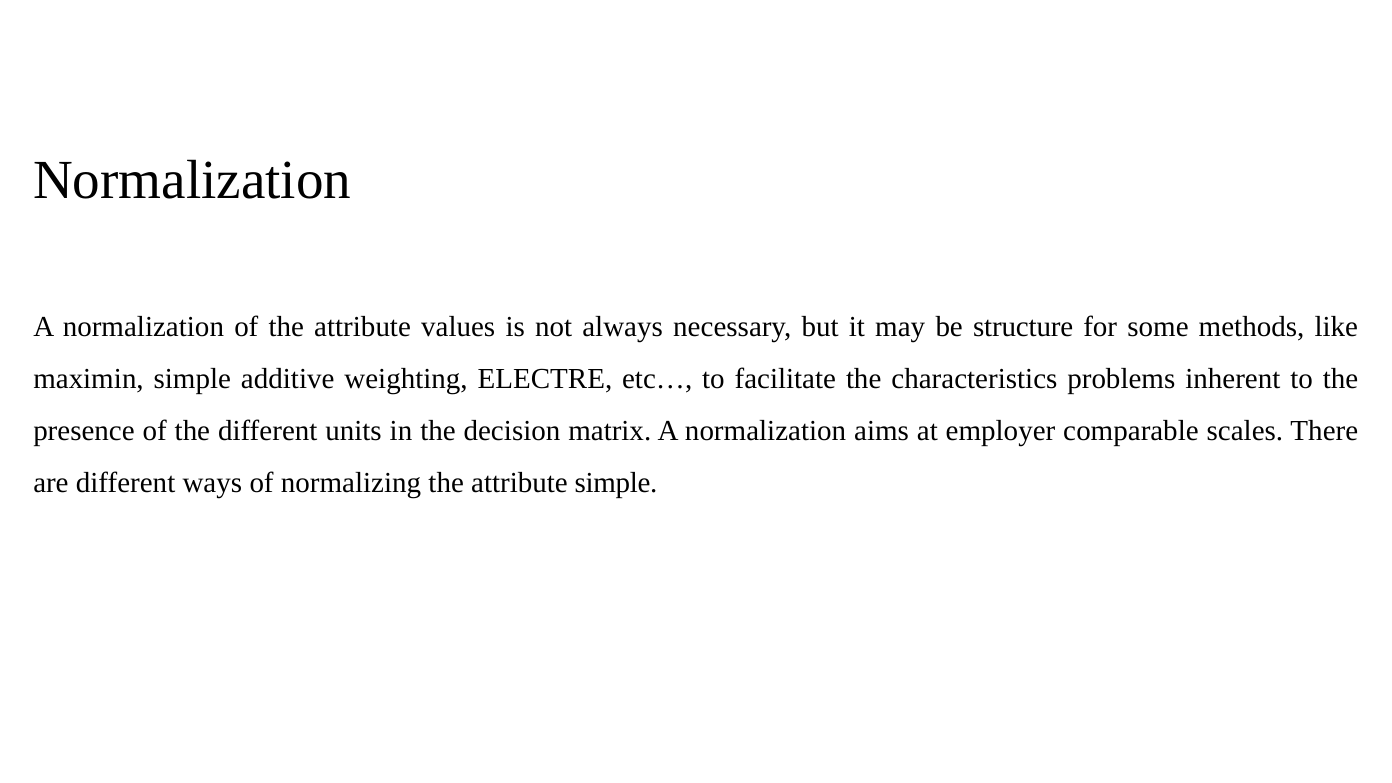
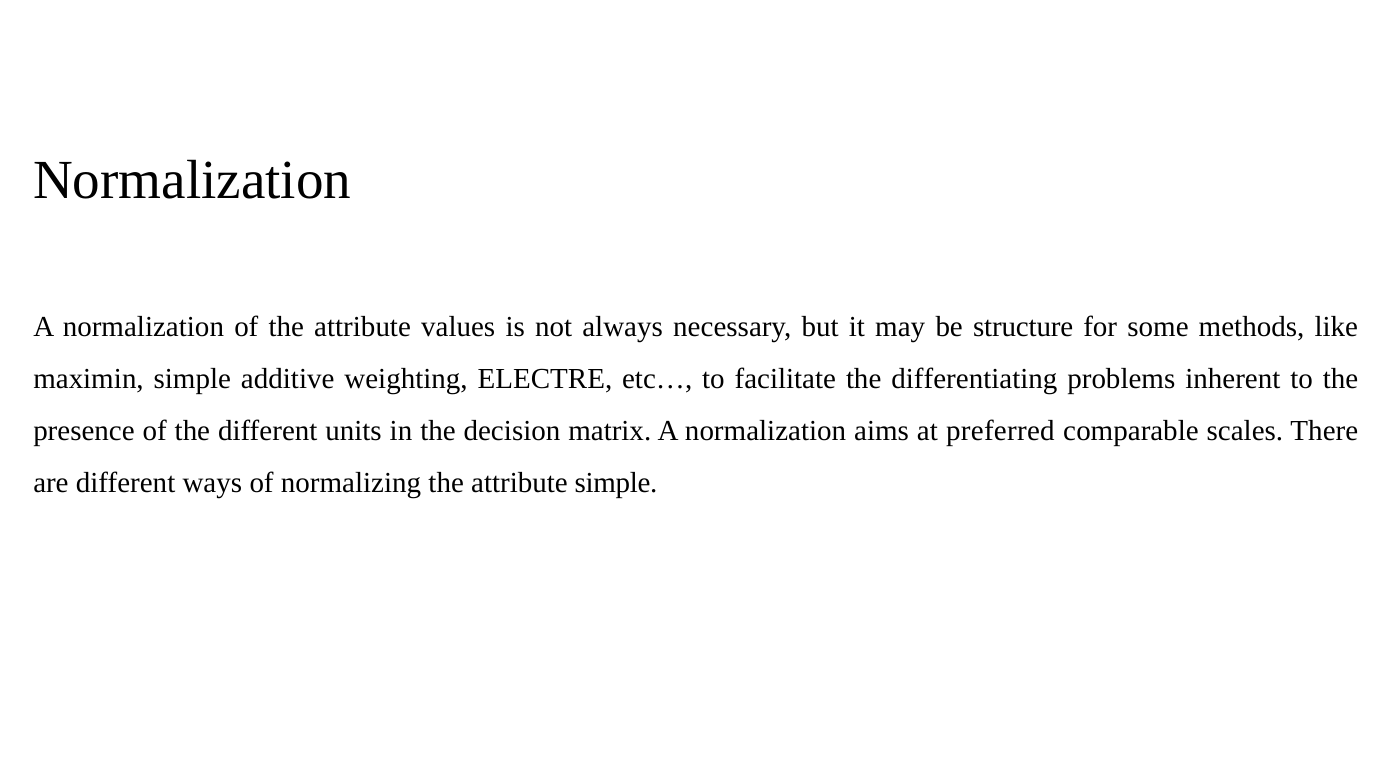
characteristics: characteristics -> differentiating (974, 379)
employer: employer -> preferred (1000, 431)
